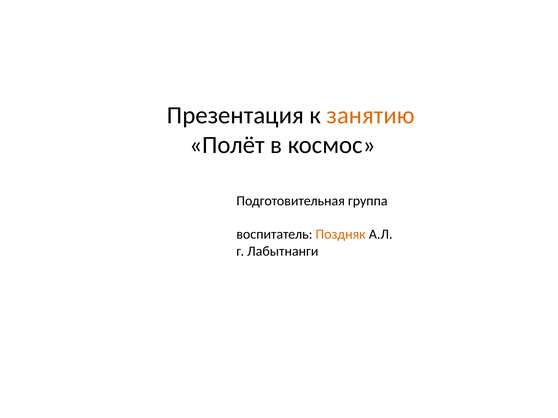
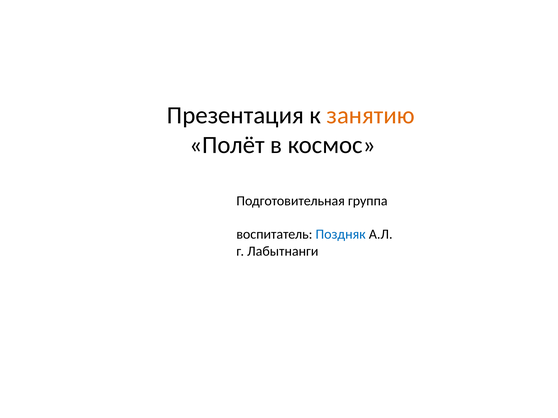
Поздняк colour: orange -> blue (341, 235)
